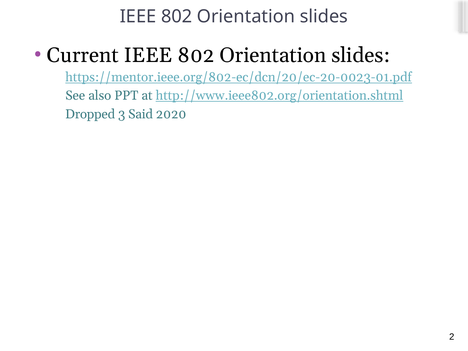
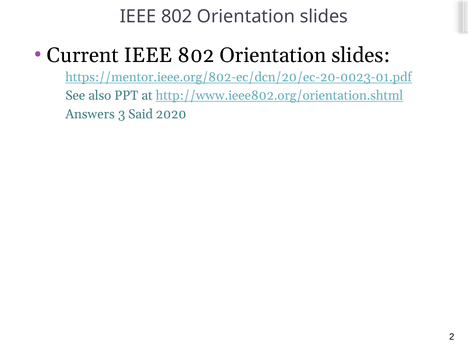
Dropped: Dropped -> Answers (90, 114)
